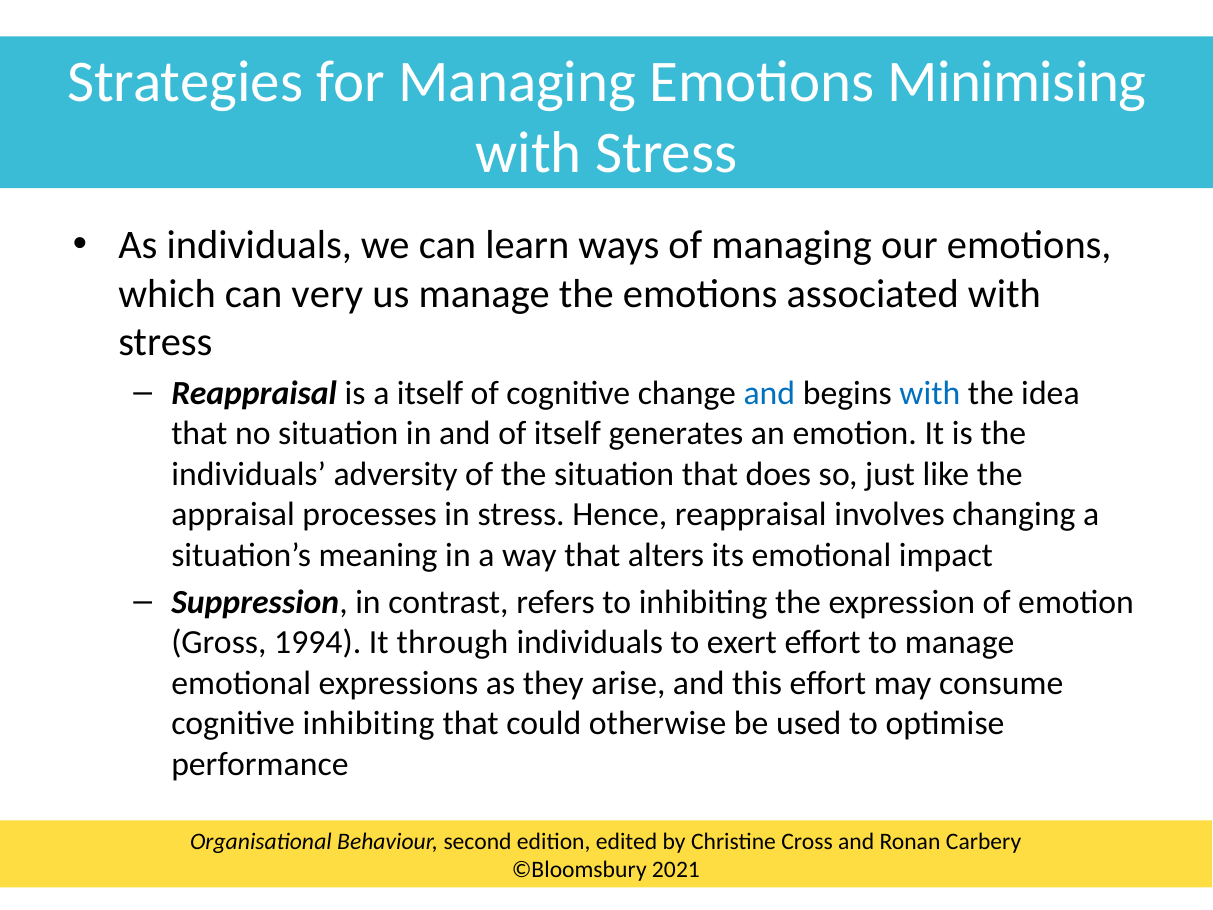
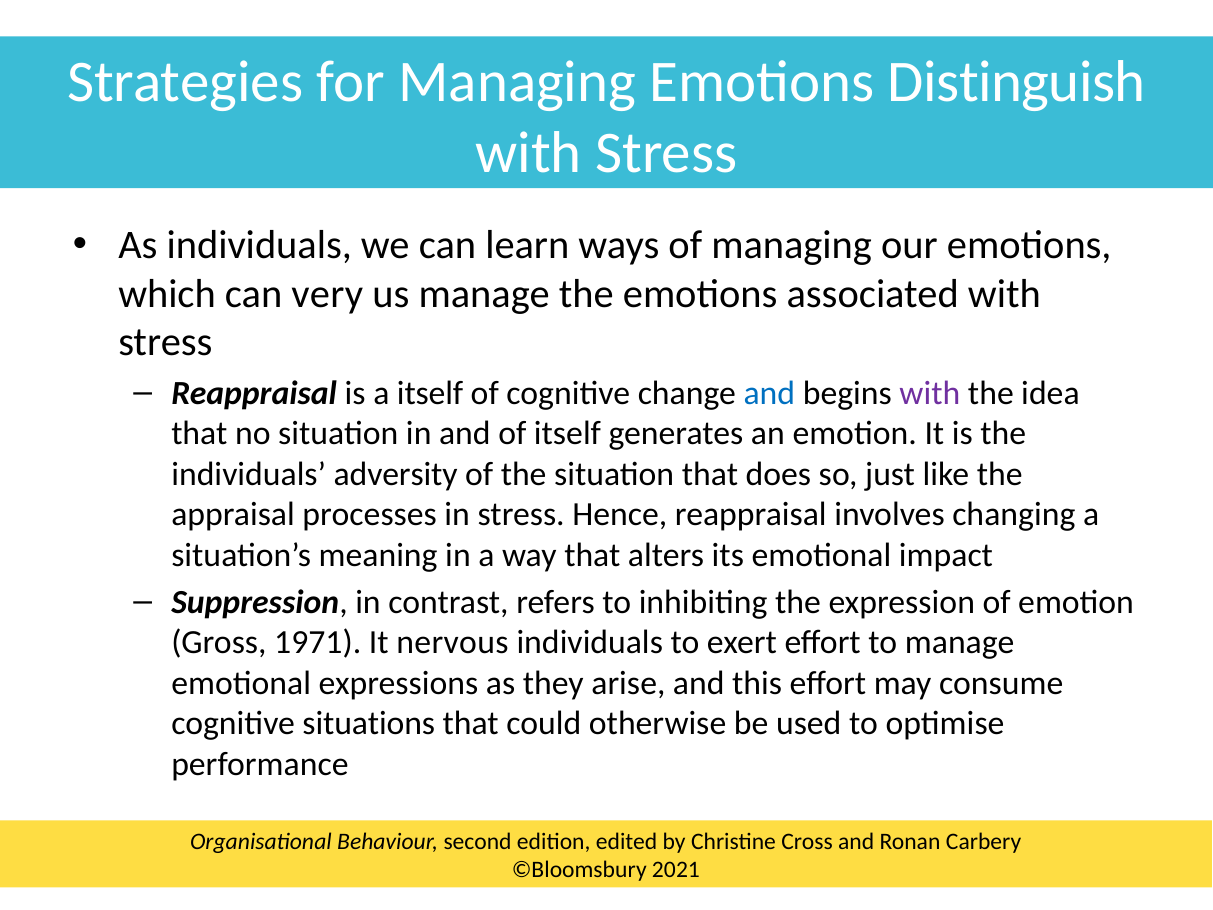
Minimising: Minimising -> Distinguish (1017, 82)
with colour: blue -> purple (930, 393)
1994: 1994 -> 1971 (318, 643)
through: through -> nervous (452, 643)
cognitive inhibiting: inhibiting -> situations (369, 724)
